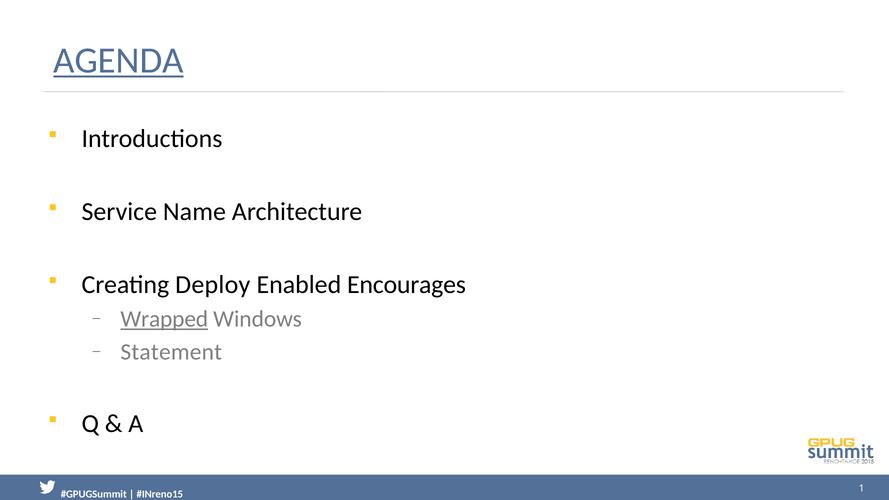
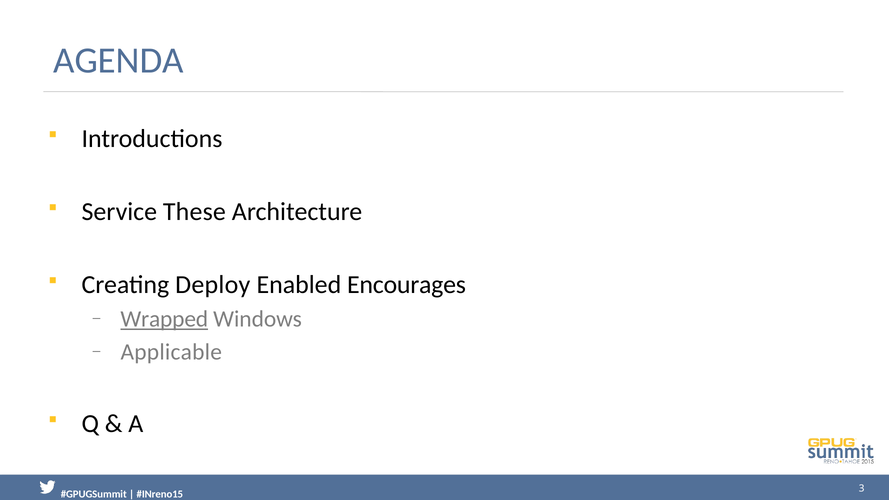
AGENDA underline: present -> none (118, 61)
Name: Name -> These (194, 212)
Statement: Statement -> Applicable (171, 352)
1: 1 -> 3 (862, 488)
